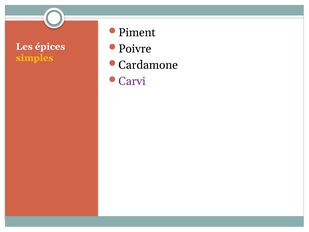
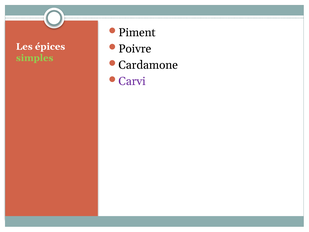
simples colour: yellow -> light green (35, 58)
